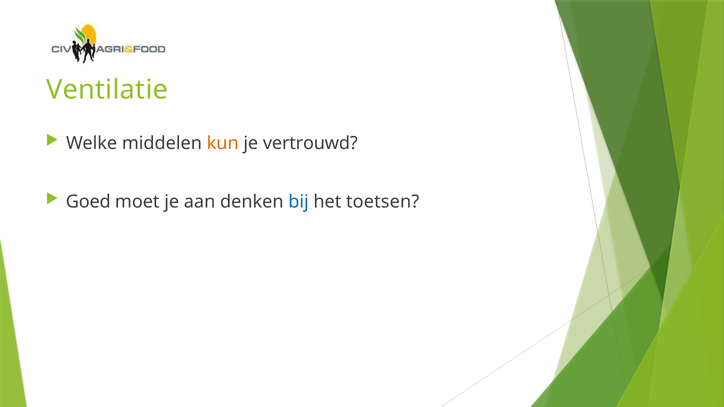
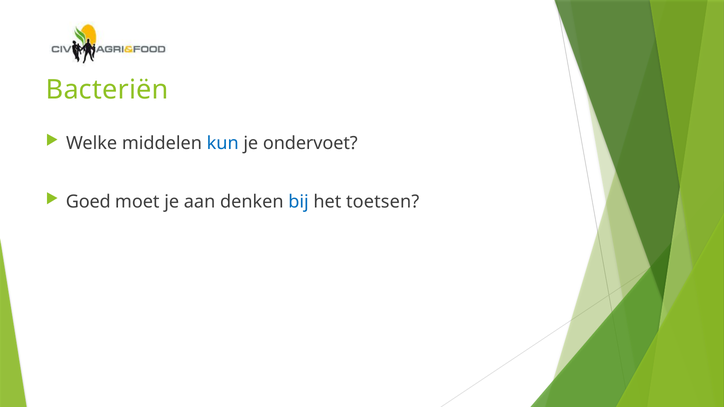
Ventilatie: Ventilatie -> Bacteriën (107, 90)
kun colour: orange -> blue (223, 143)
vertrouwd: vertrouwd -> ondervoet (310, 143)
